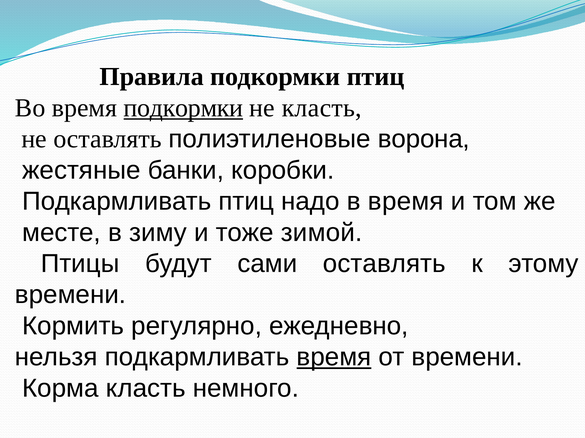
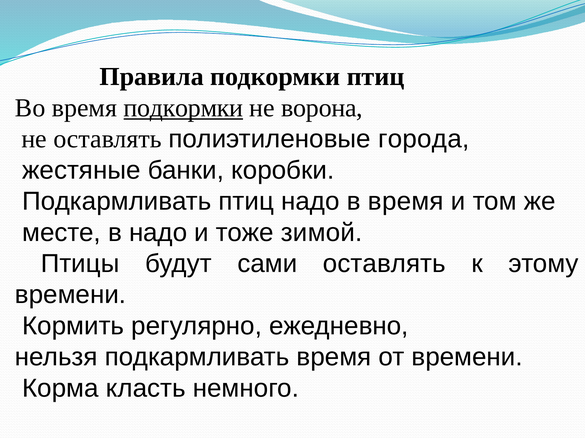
не класть: класть -> ворона (322, 108)
ворона: ворона -> города (424, 139)
в зиму: зиму -> надо (158, 233)
время underline: present -> none (334, 358)
